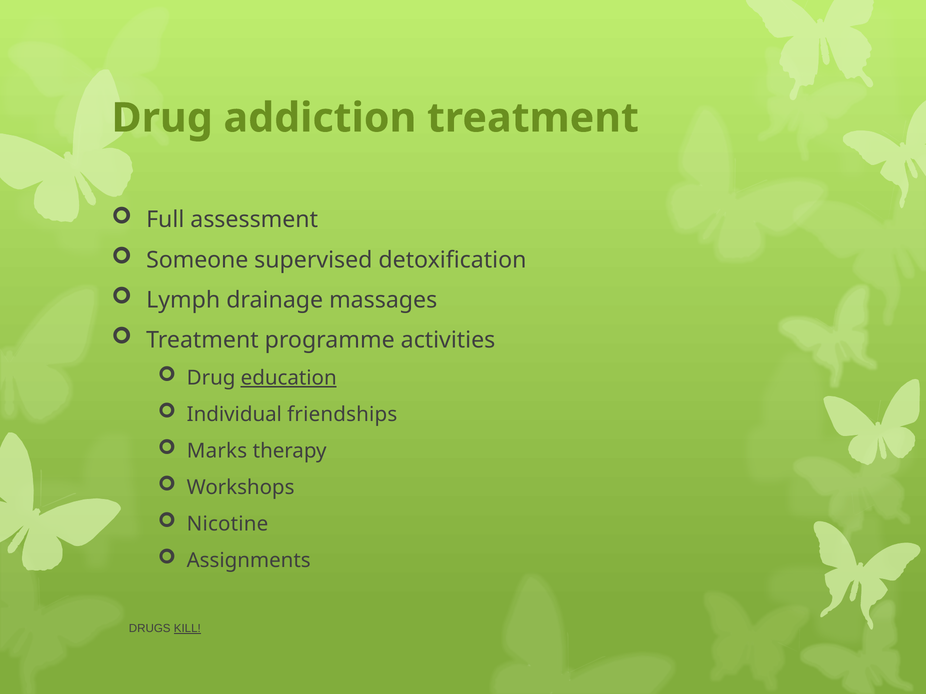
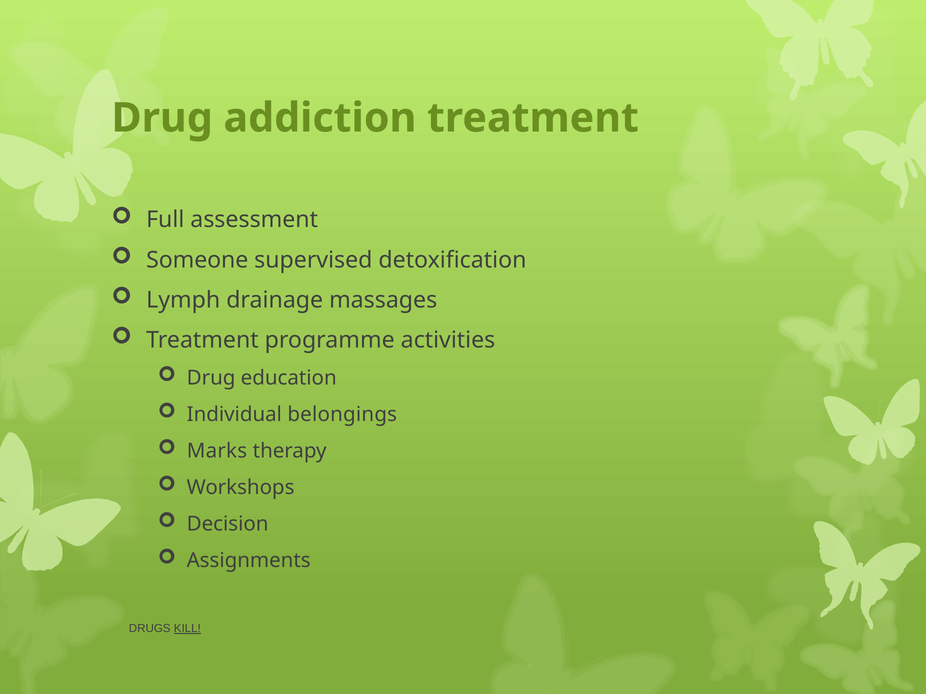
education underline: present -> none (289, 378)
friendships: friendships -> belongings (342, 415)
Nicotine: Nicotine -> Decision (228, 524)
